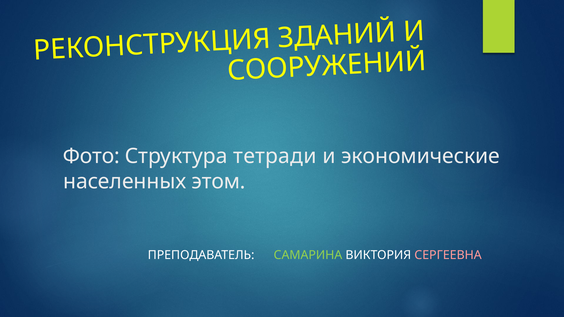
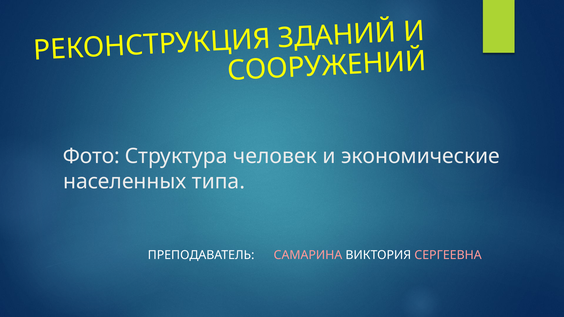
тетради: тетради -> человек (275, 156)
этом: этом -> типа (218, 182)
САМАРИНА colour: light green -> pink (308, 255)
